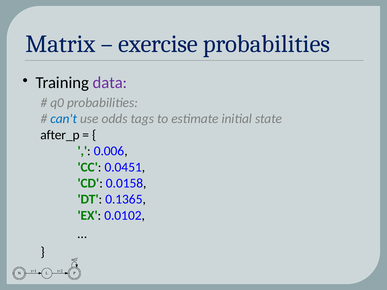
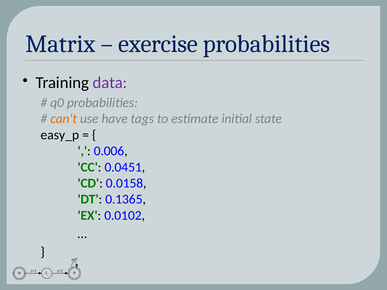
can't colour: blue -> orange (64, 119)
odds: odds -> have (115, 119)
after_p: after_p -> easy_p (60, 135)
